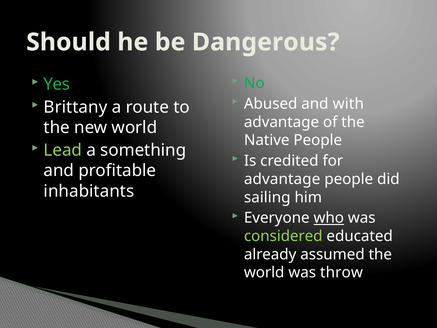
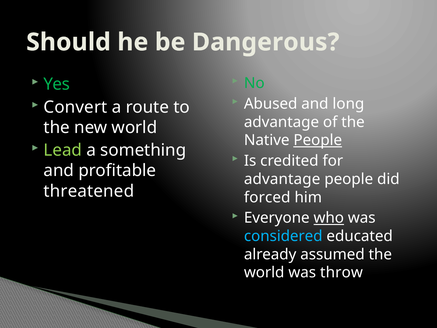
with: with -> long (348, 104)
Brittany: Brittany -> Convert (75, 107)
People underline: none -> present (318, 140)
inhabitants: inhabitants -> threatened (89, 191)
sailing: sailing -> forced (267, 197)
considered colour: light green -> light blue (283, 236)
